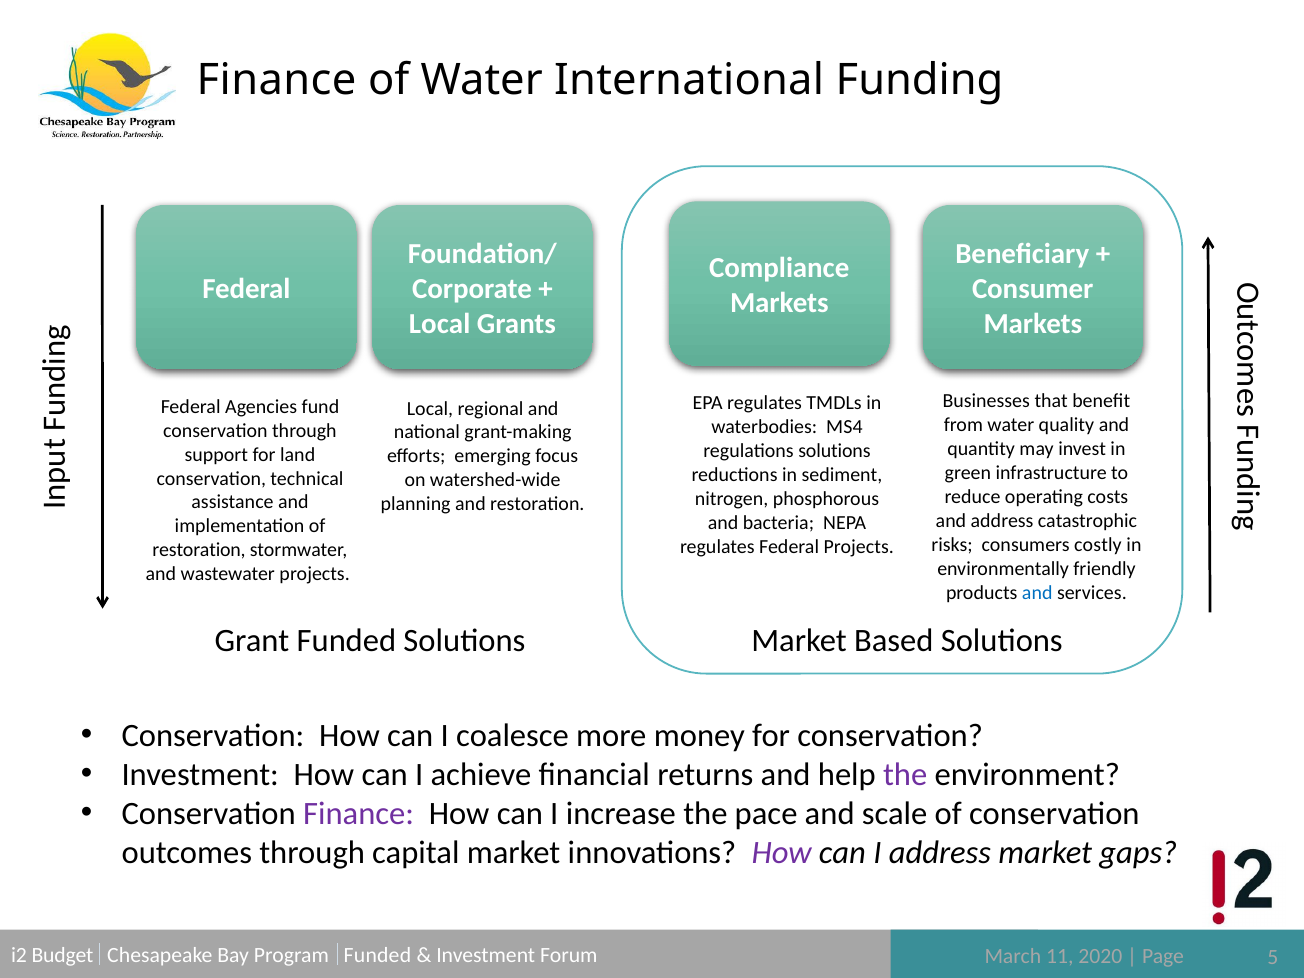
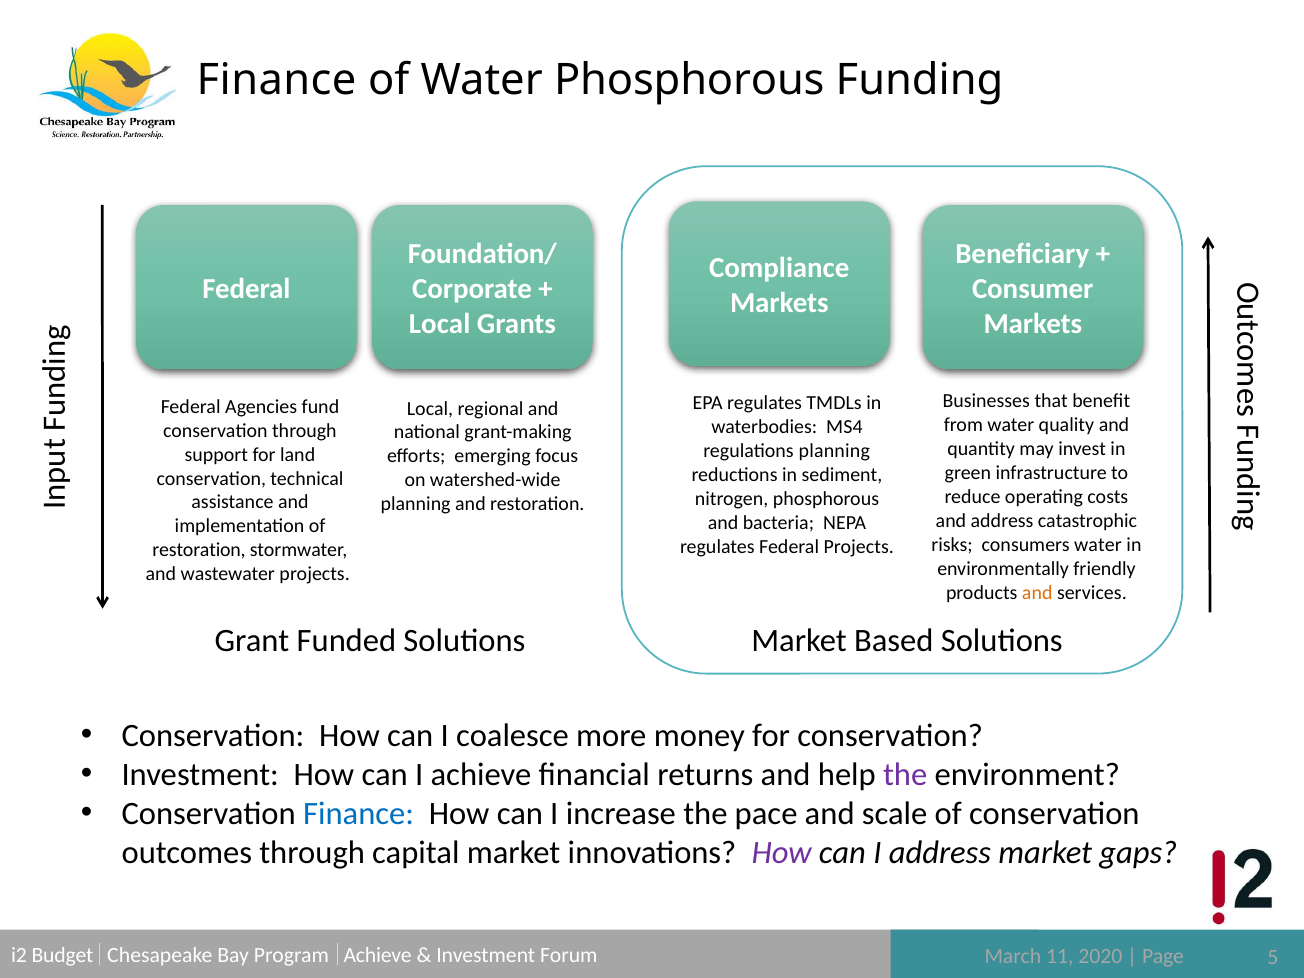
Water International: International -> Phosphorous (689, 80)
regulations solutions: solutions -> planning (834, 451)
consumers costly: costly -> water (1098, 545)
and colour: blue -> orange (1037, 593)
Finance colour: purple -> blue (359, 814)
Funded: Funded -> Achieve (378, 956)
